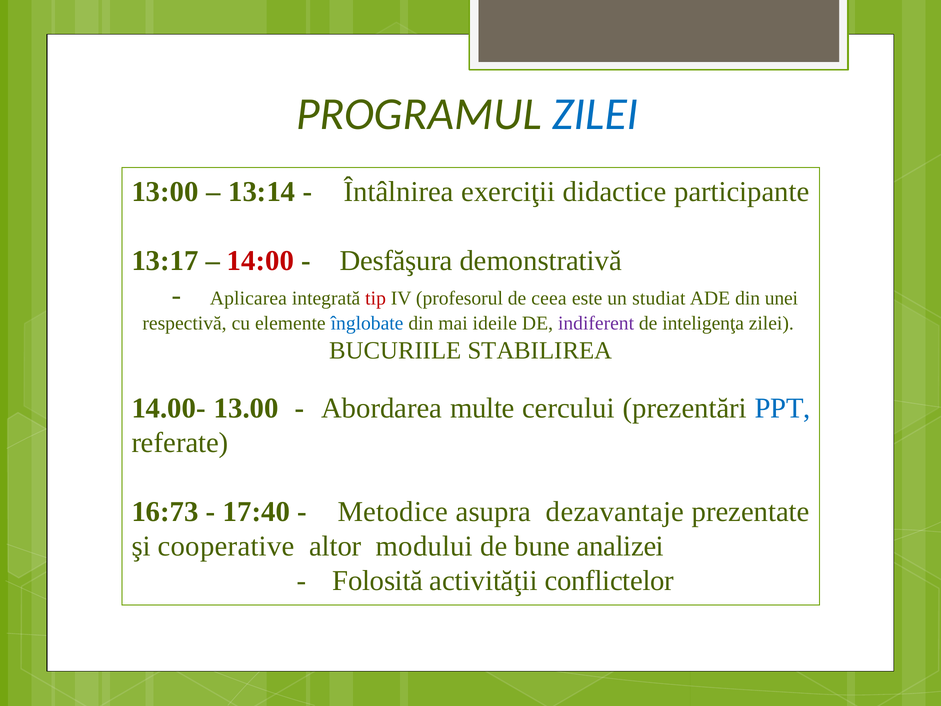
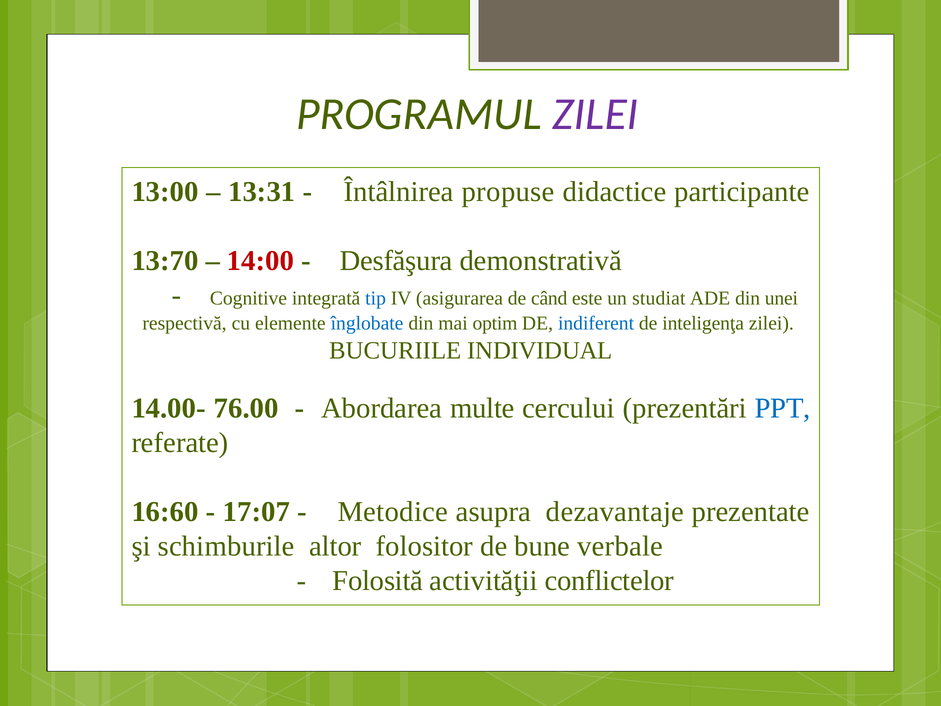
ZILEI colour: blue -> purple (595, 114)
13:14: 13:14 -> 13:31 (262, 192)
exerciţii: exerciţii -> propuse (508, 192)
13:17: 13:17 -> 13:70 (165, 261)
Aplicarea: Aplicarea -> Cognitive (248, 298)
tip colour: red -> blue (376, 298)
profesorul: profesorul -> asigurarea (459, 298)
ceea: ceea -> când (549, 298)
ideile: ideile -> optim (495, 323)
indiferent colour: purple -> blue (596, 323)
STABILIREA: STABILIREA -> INDIVIDUAL (540, 350)
13.00: 13.00 -> 76.00 (246, 408)
16:73: 16:73 -> 16:60 (165, 511)
17:40: 17:40 -> 17:07 (256, 511)
cooperative: cooperative -> schimburile (226, 546)
modului: modului -> folositor (424, 546)
analizei: analizei -> verbale (620, 546)
